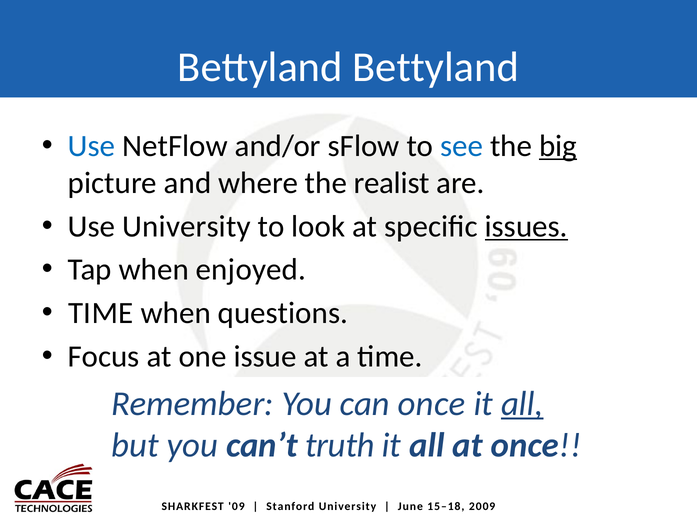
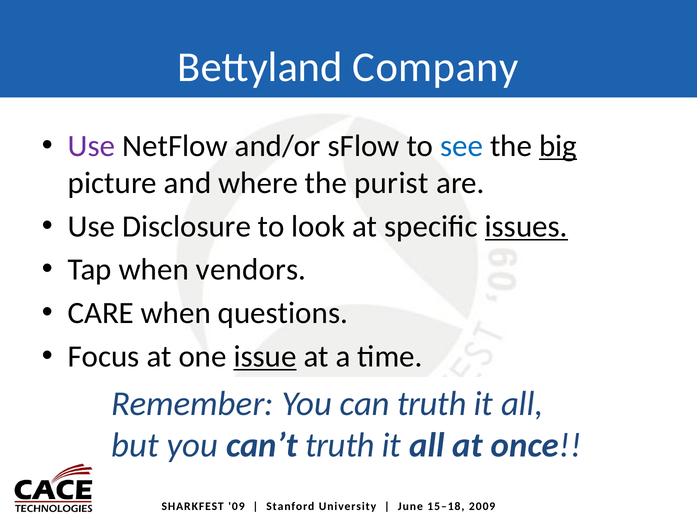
Bettyland Bettyland: Bettyland -> Company (435, 67)
Use colour: blue -> purple (92, 146)
realist: realist -> purist (391, 183)
Use University: University -> Disclosure (187, 227)
enjoyed: enjoyed -> vendors (251, 270)
TIME: TIME -> CARE (101, 314)
issue underline: none -> present (265, 357)
can once: once -> truth (432, 404)
all underline: present -> none (522, 404)
